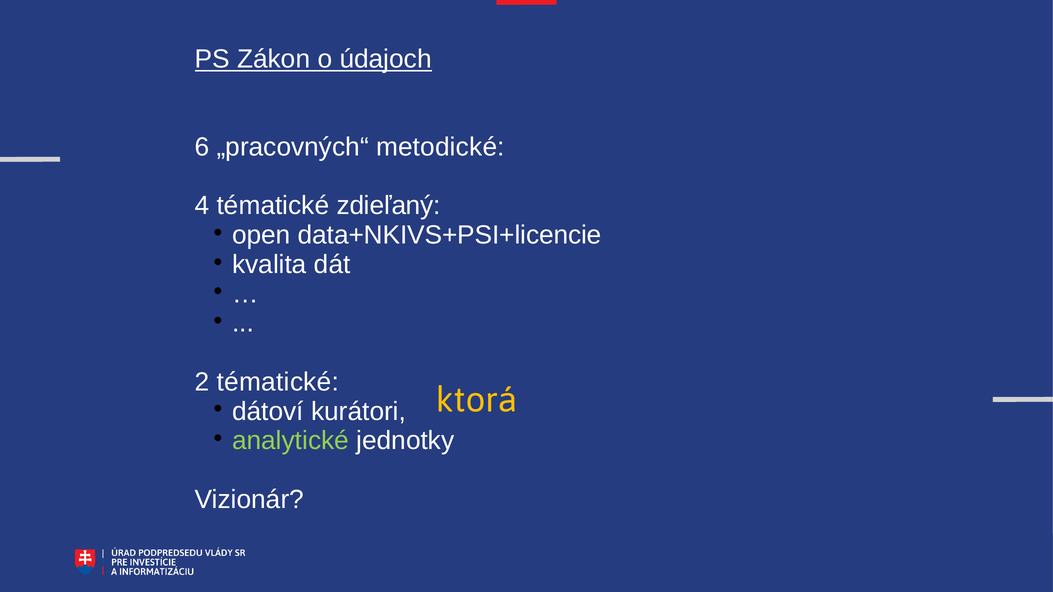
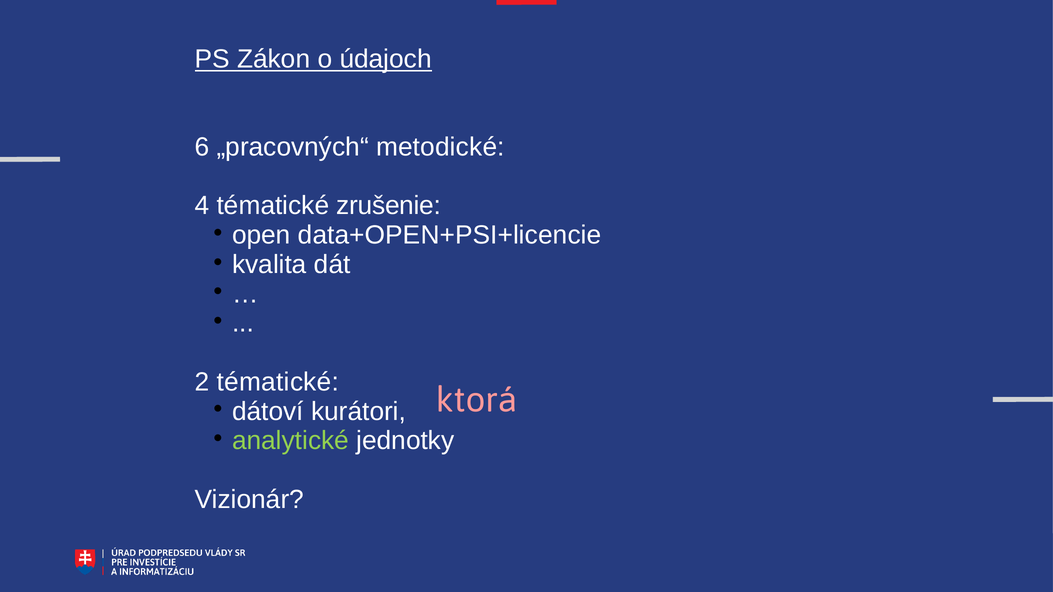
zdieľaný: zdieľaný -> zrušenie (389, 206)
data+NKIVS+PSI+licencie: data+NKIVS+PSI+licencie -> data+OPEN+PSI+licencie (450, 235)
ktorá colour: yellow -> pink (476, 400)
